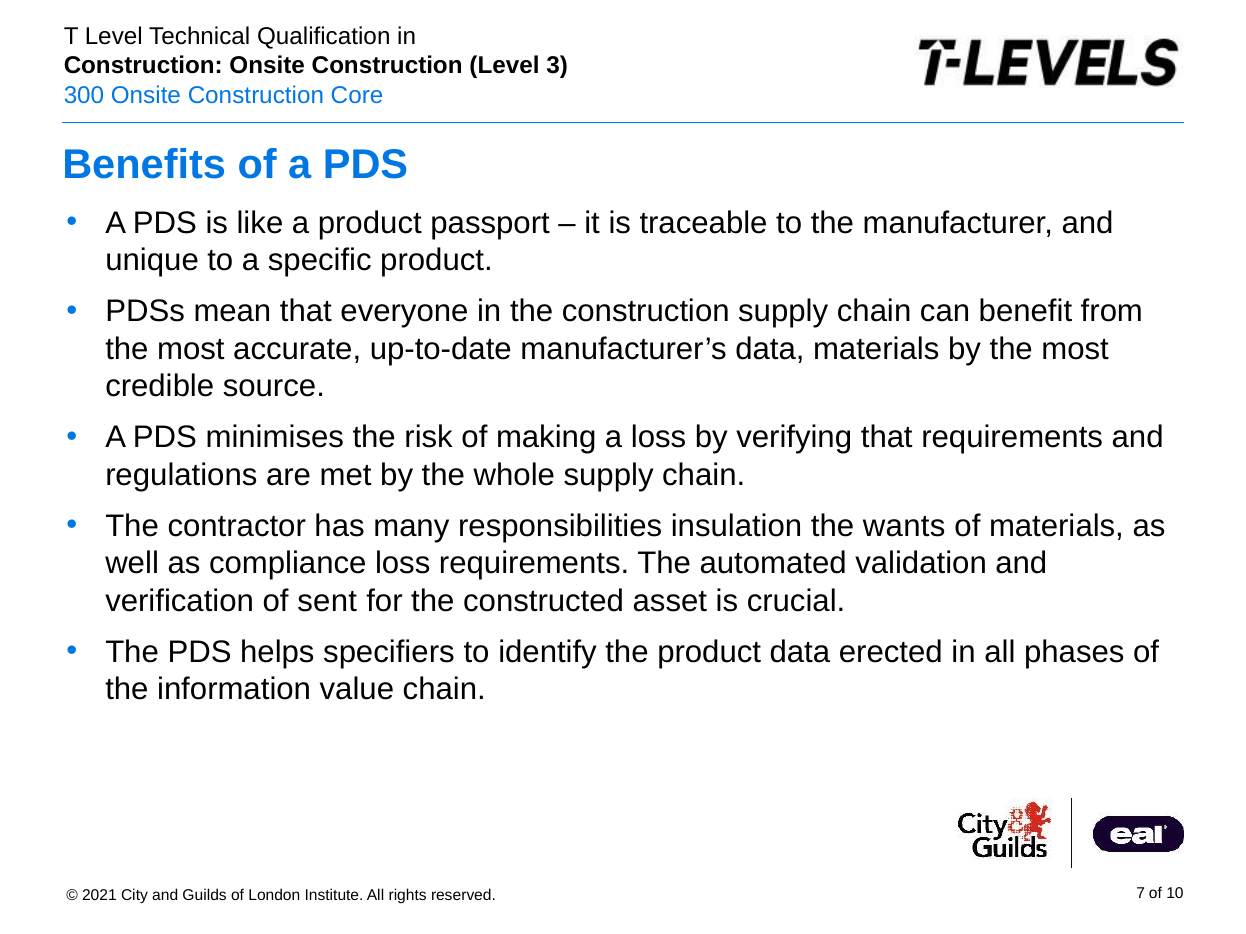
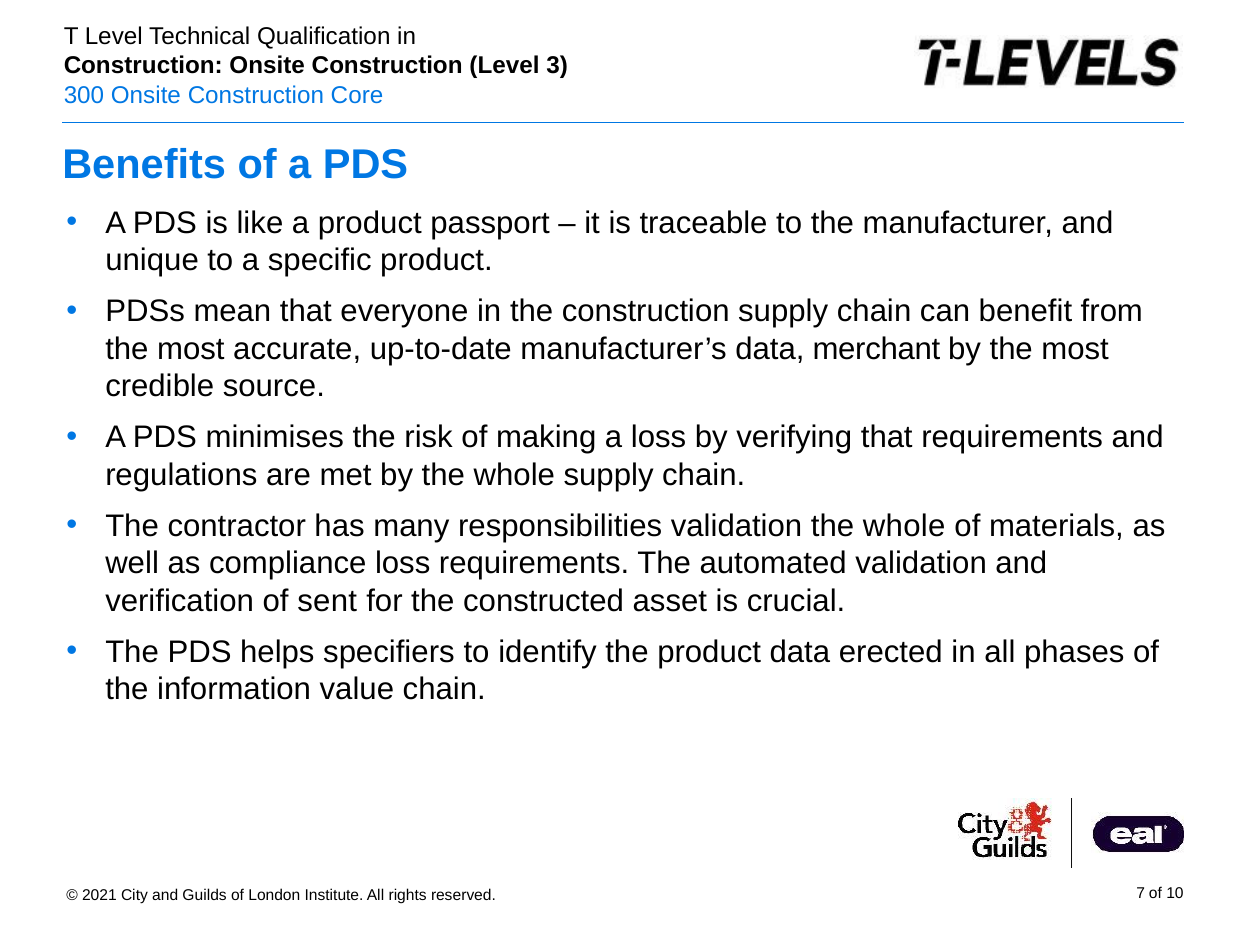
data materials: materials -> merchant (876, 349)
responsibilities insulation: insulation -> validation (737, 526)
wants: wants -> whole (904, 526)
